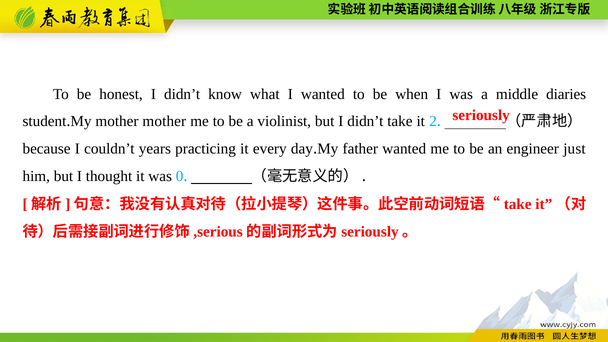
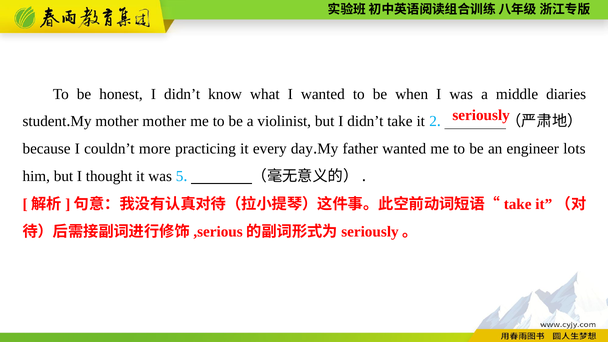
years: years -> more (155, 149)
just: just -> lots (574, 149)
0: 0 -> 5 (180, 176)
